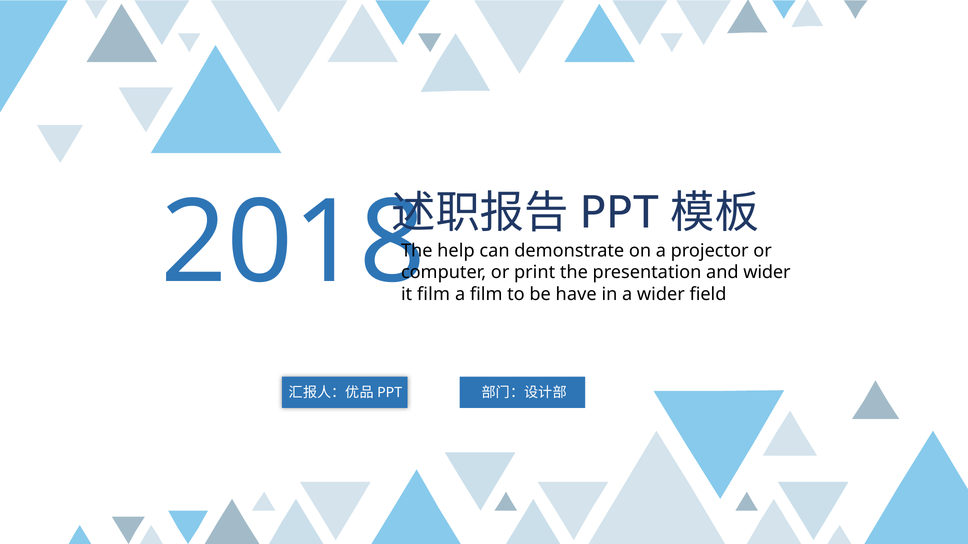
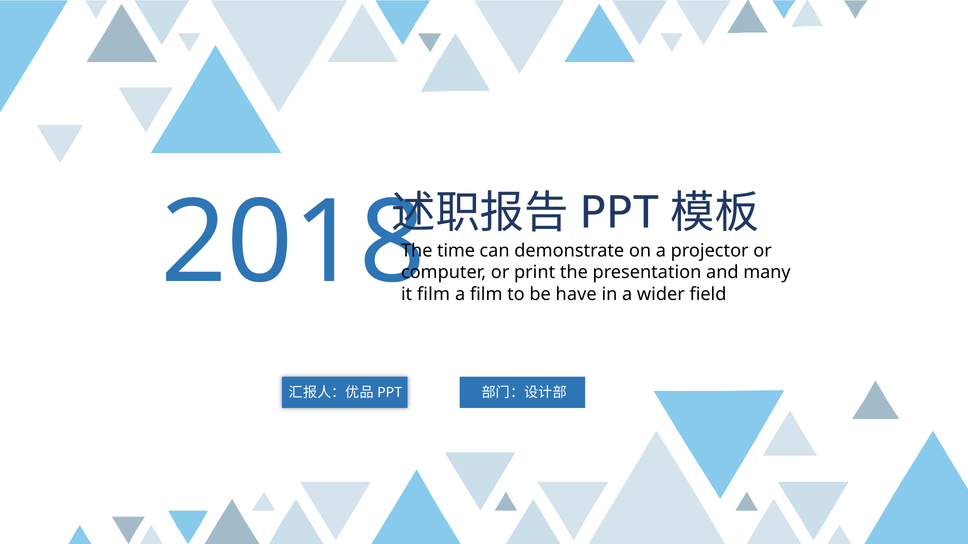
help: help -> time (456, 251)
and wider: wider -> many (767, 273)
